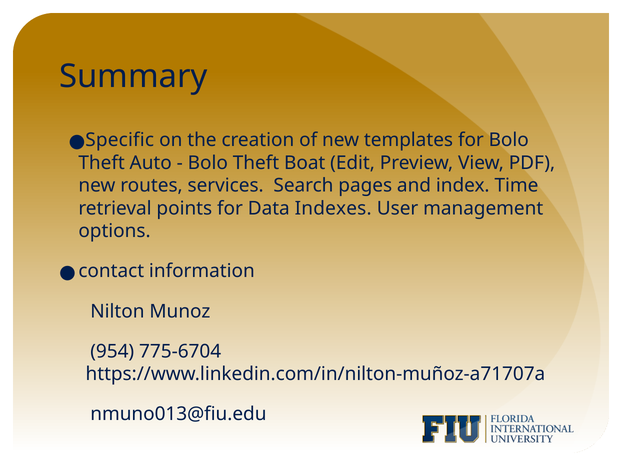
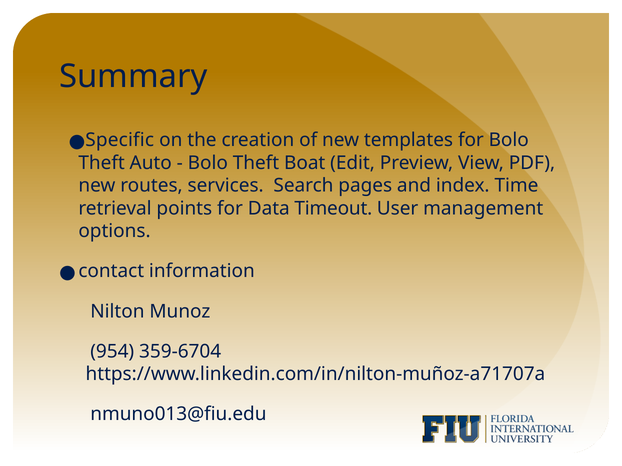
Indexes: Indexes -> Timeout (333, 209)
775-6704: 775-6704 -> 359-6704 (180, 352)
